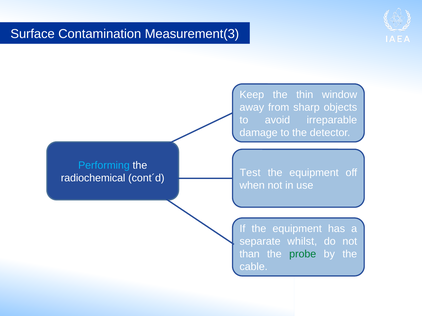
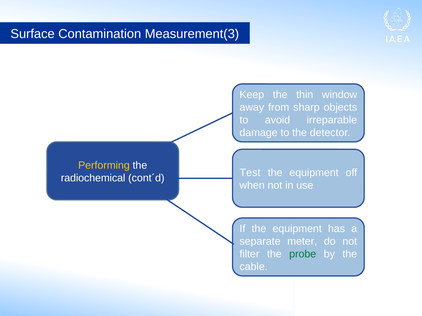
Performing colour: light blue -> yellow (104, 166)
whilst: whilst -> meter (302, 242)
than: than -> filter (249, 254)
